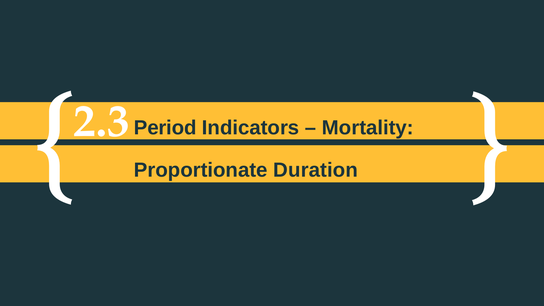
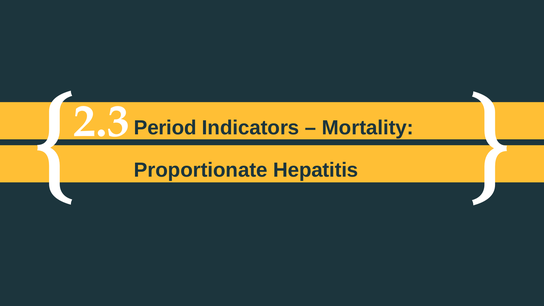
Duration: Duration -> Hepatitis (316, 170)
